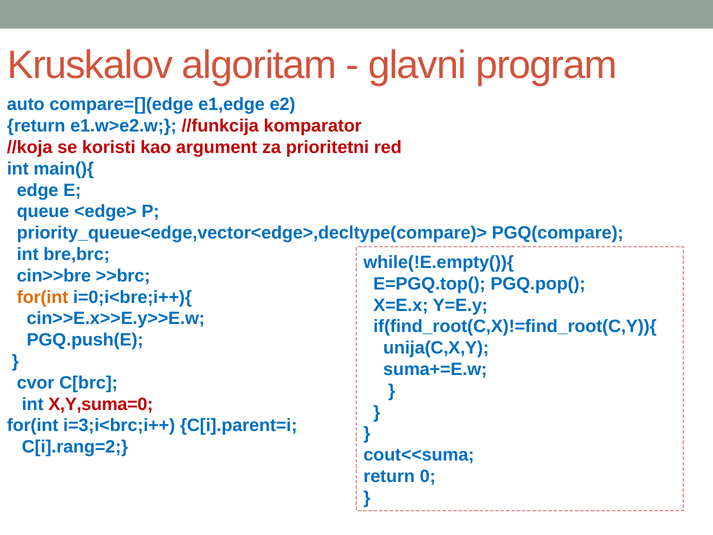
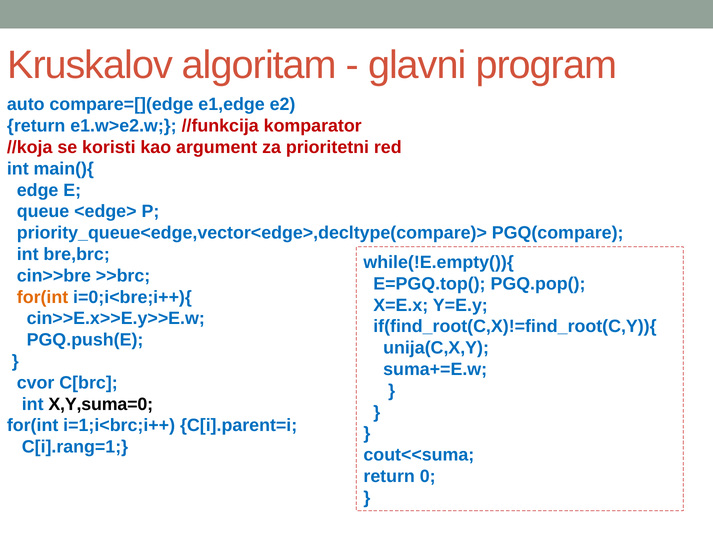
X,Y,suma=0 colour: red -> black (101, 404)
i=3;i<brc;i++: i=3;i<brc;i++ -> i=1;i<brc;i++ (119, 425)
C[i].rang=2: C[i].rang=2 -> C[i].rang=1 (75, 447)
